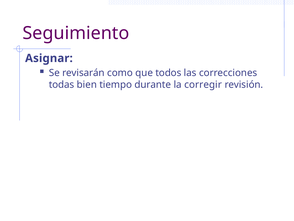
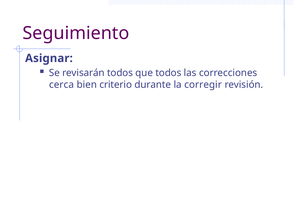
revisarán como: como -> todos (120, 73)
todas: todas -> cerca (61, 84)
tiempo: tiempo -> criterio (116, 84)
